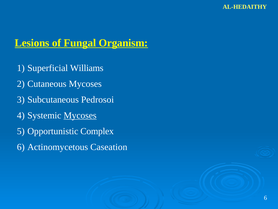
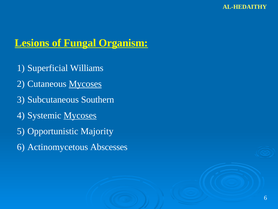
Mycoses underline: none -> present (85, 84)
Pedrosoi: Pedrosoi -> Southern (98, 99)
Complex: Complex -> Majority (97, 131)
Caseation: Caseation -> Abscesses (109, 147)
